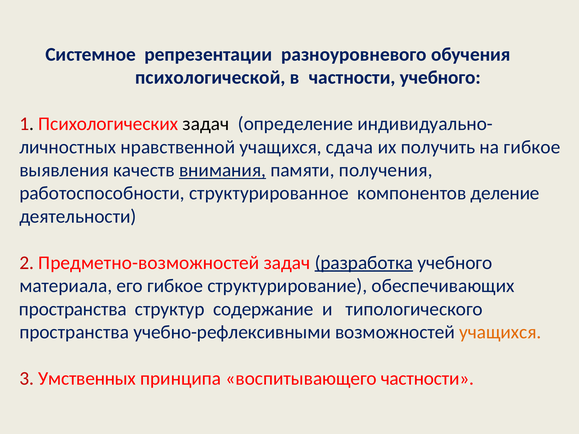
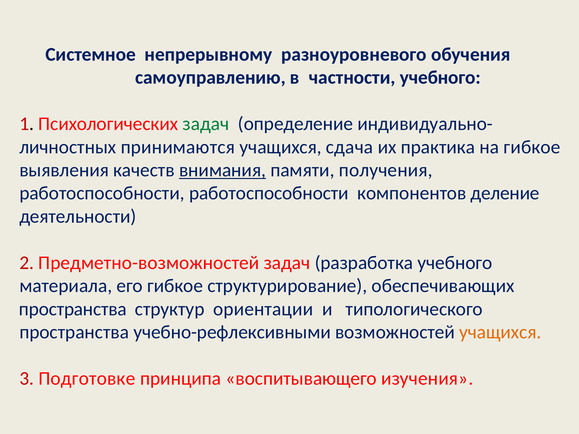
репрезентации: репрезентации -> непрерывному (208, 54)
психологической: психологической -> самоуправлению (210, 78)
задач colour: black -> green (206, 124)
нравственной: нравственной -> принимаются (178, 147)
получить: получить -> практика (438, 147)
работоспособности структурированное: структурированное -> работоспособности (269, 193)
разработка underline: present -> none (364, 263)
содержание: содержание -> ориентации (263, 309)
Умственных: Умственных -> Подготовке (87, 379)
воспитывающего частности: частности -> изучения (427, 379)
